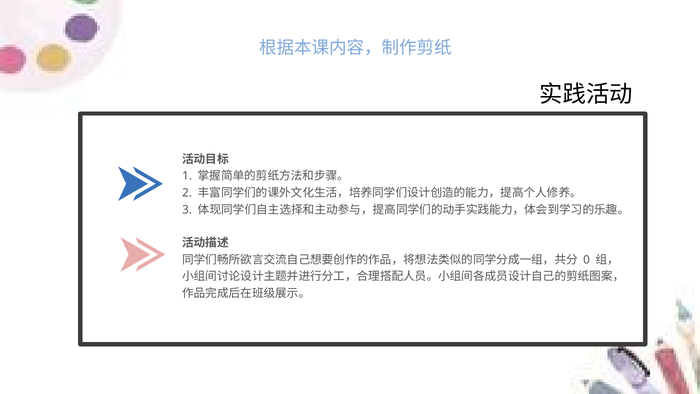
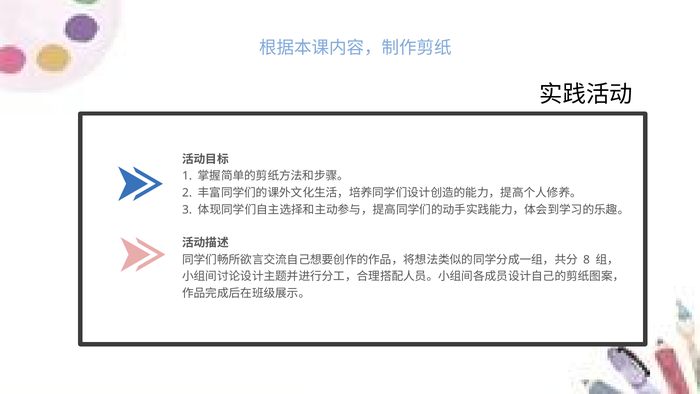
0: 0 -> 8 (587, 260)
